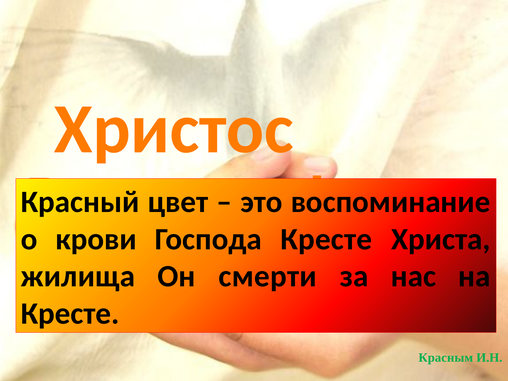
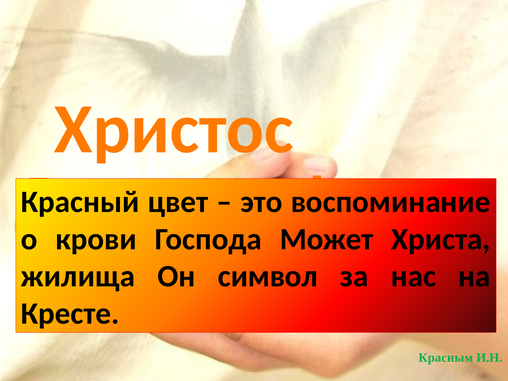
Кресте: Кресте -> Может (327, 239)
смерти: смерти -> символ (268, 276)
